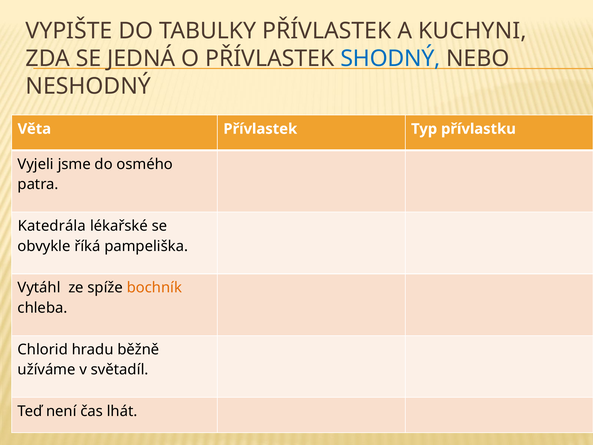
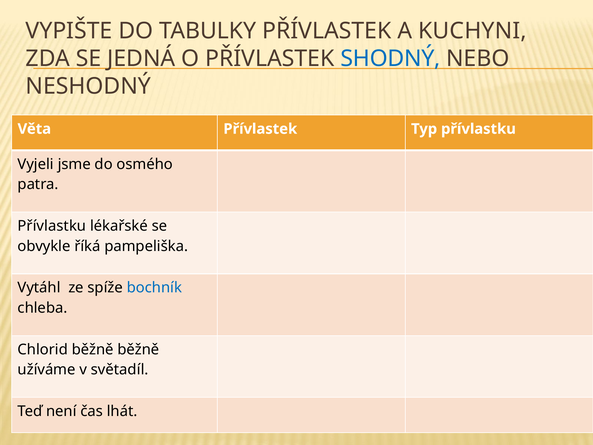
Katedrála: Katedrála -> Přívlastku (52, 226)
bochník colour: orange -> blue (154, 288)
Chlorid hradu: hradu -> běžně (93, 349)
